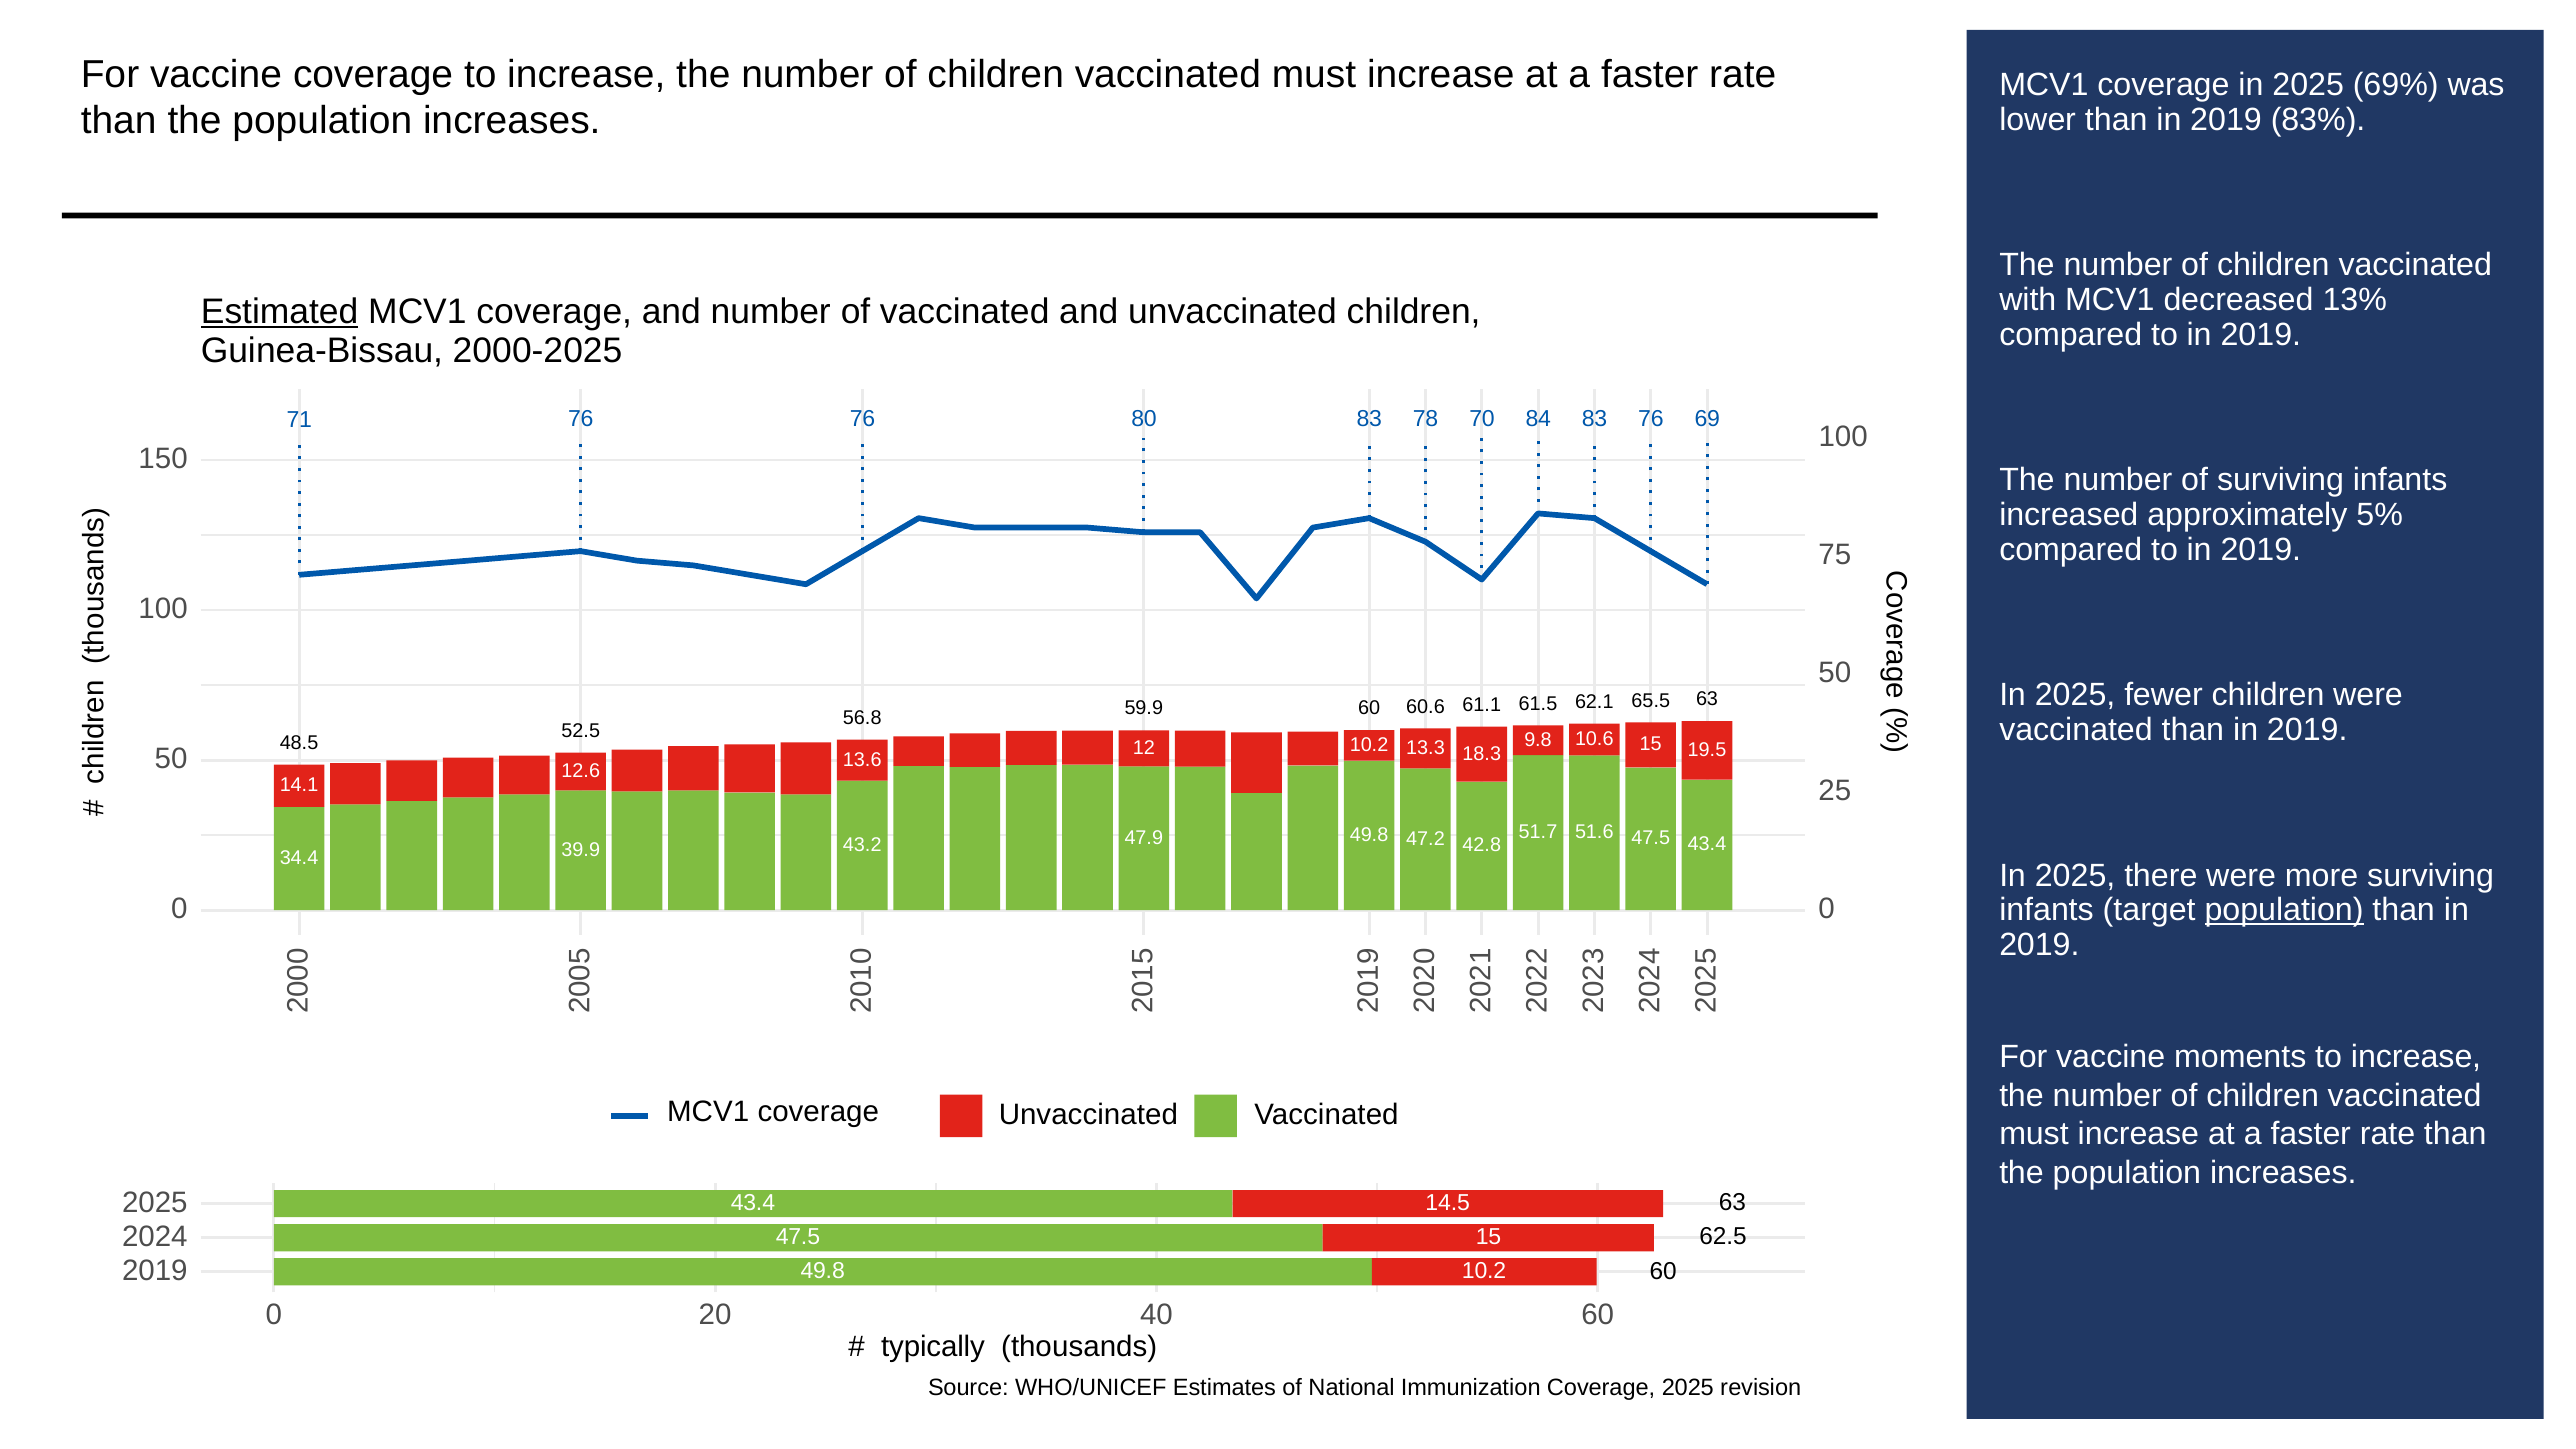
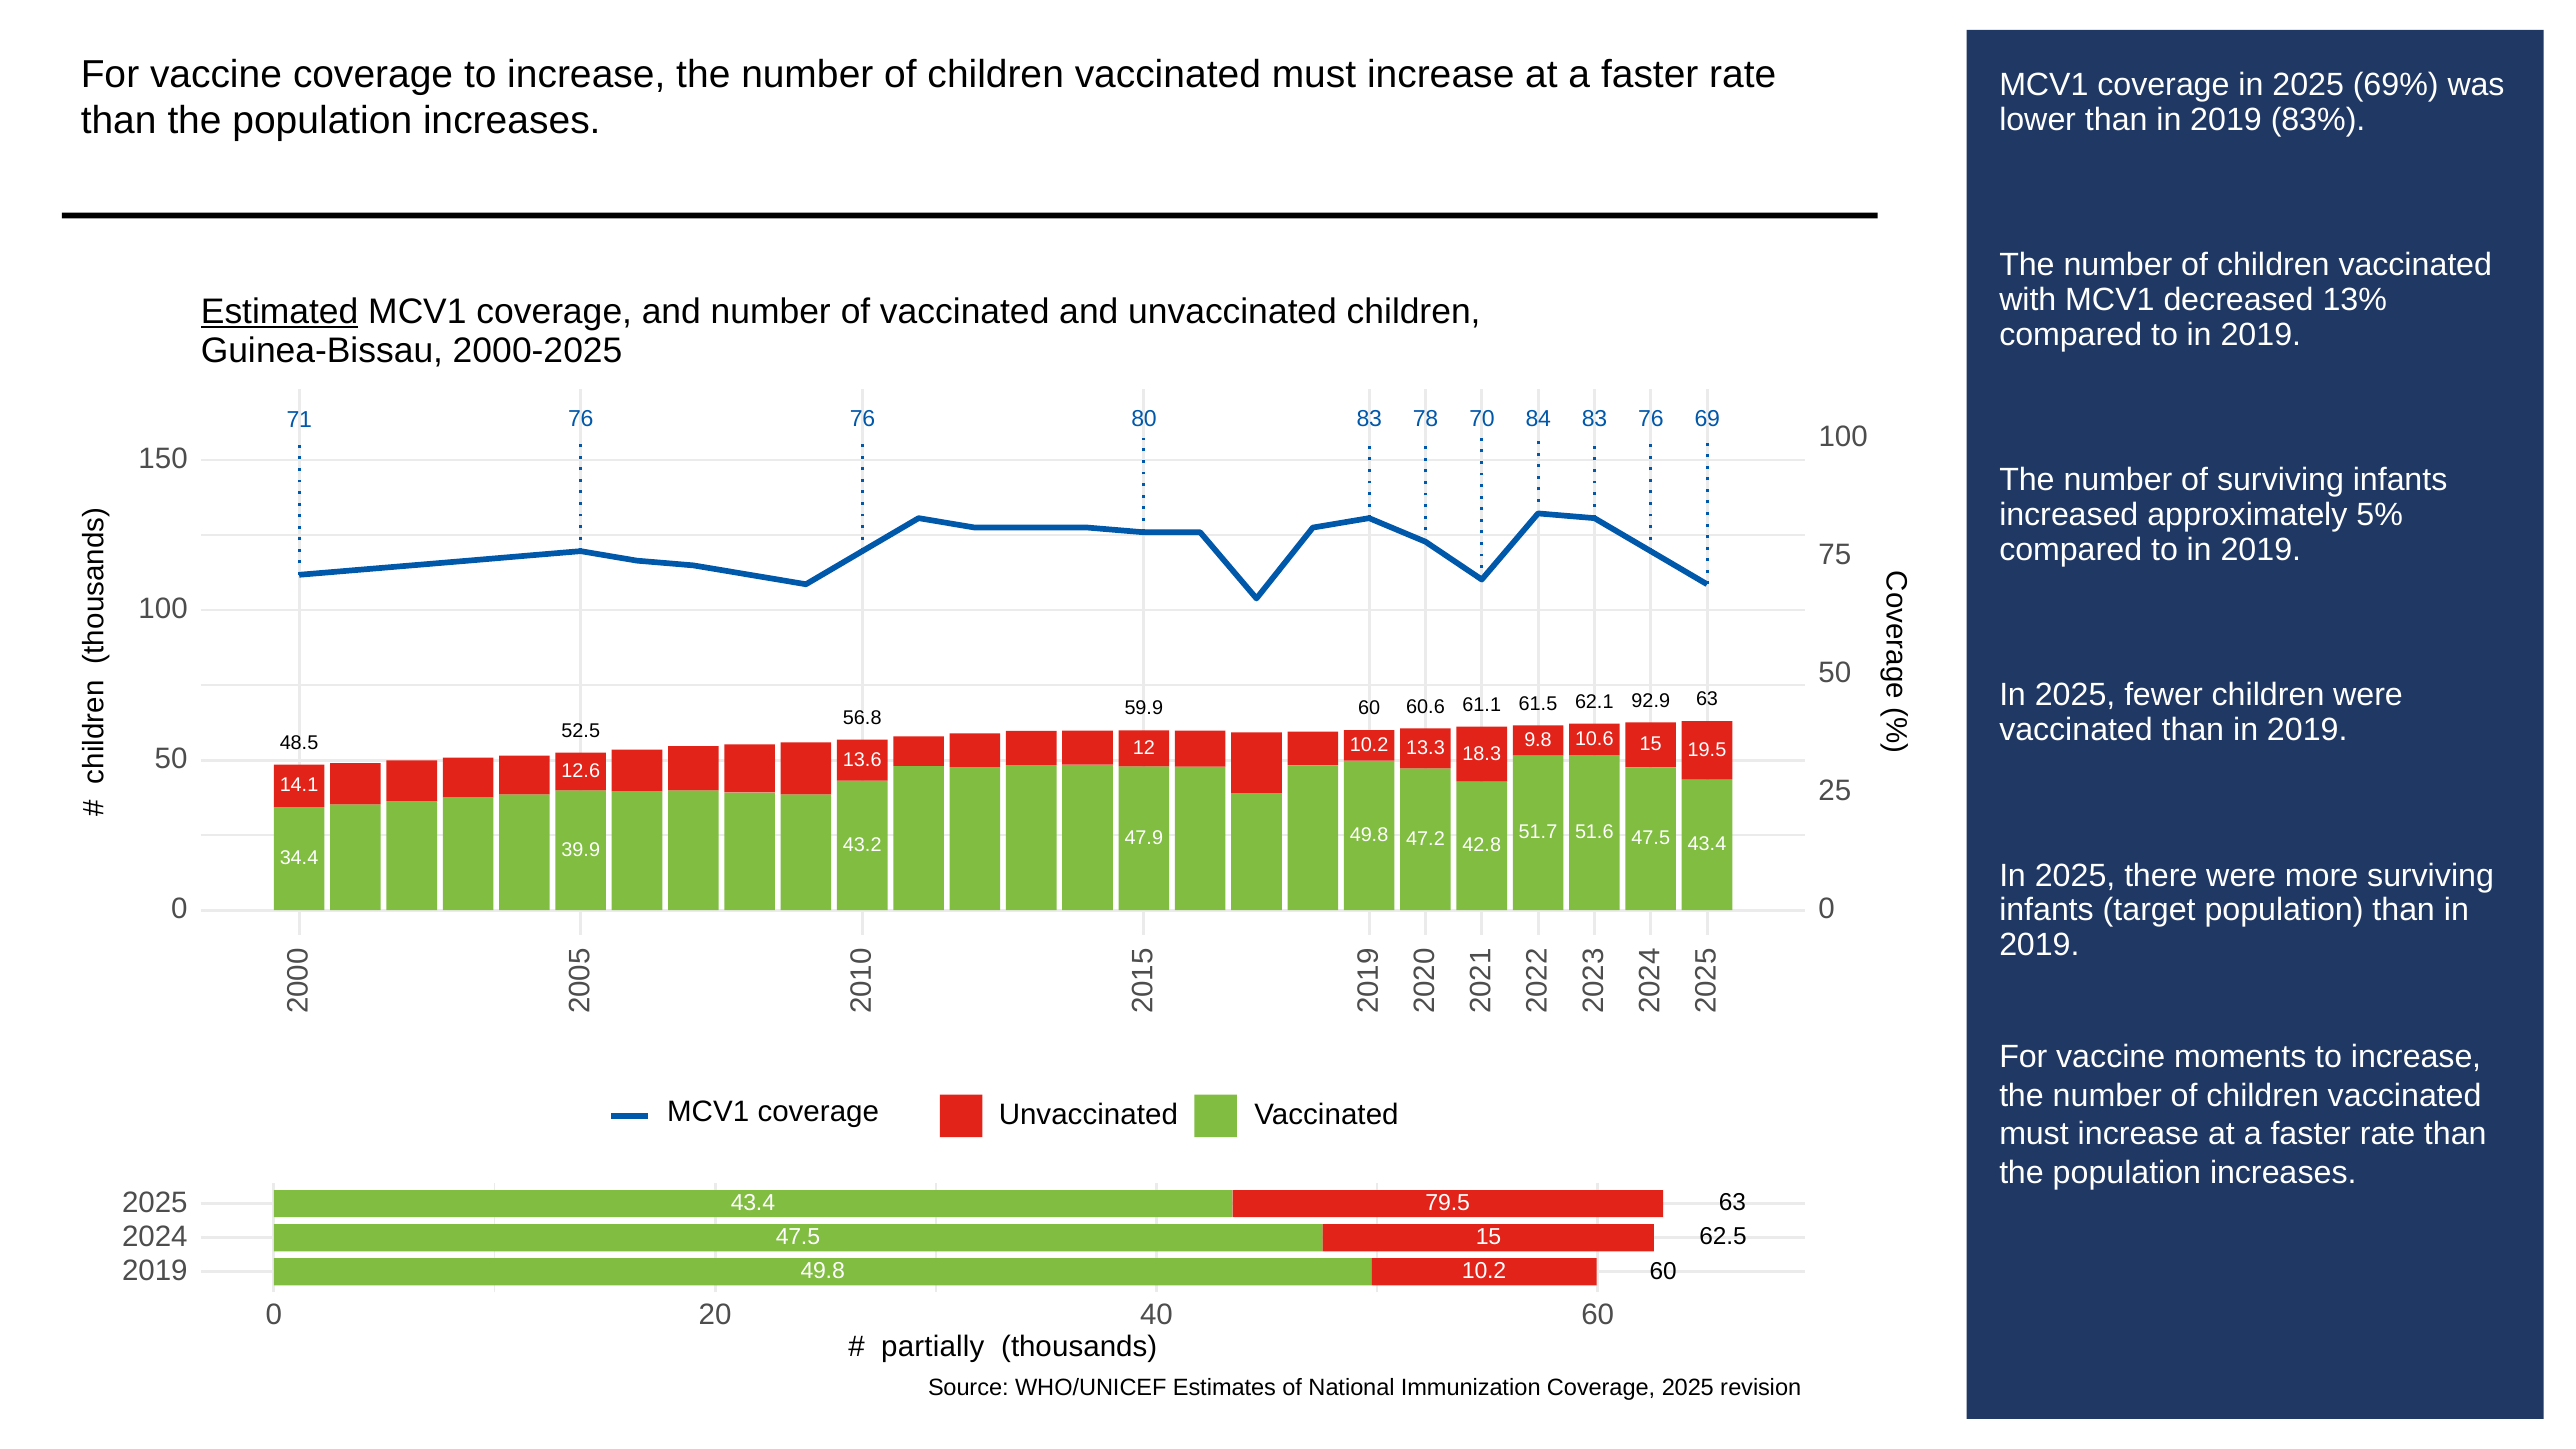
65.5: 65.5 -> 92.9 (1651, 701)
population underline: present -> none (2284, 910)
14.5: 14.5 -> 79.5 (1448, 1203)
typically: typically -> partially (933, 1346)
